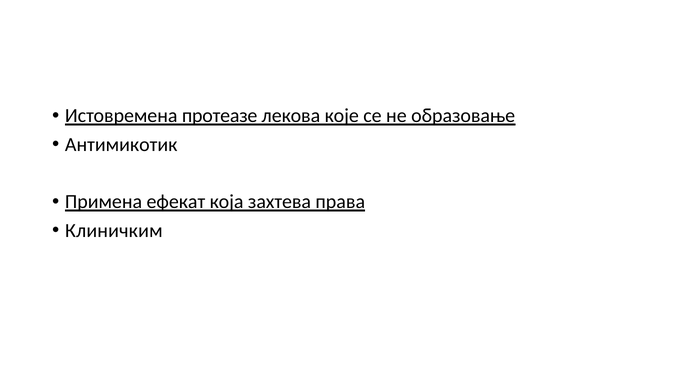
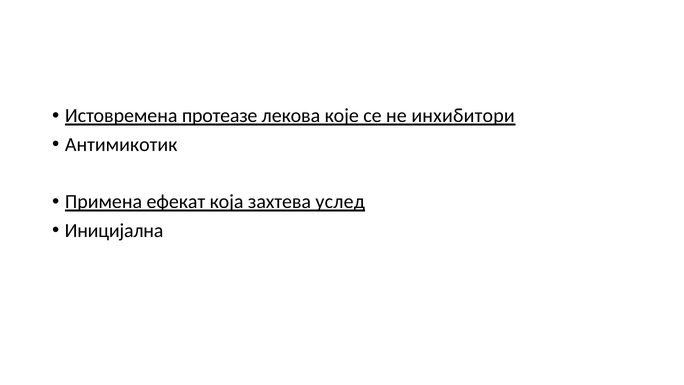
образовање: образовање -> инхибитори (463, 116)
прaвa: прaвa -> услед (340, 202)
Клиничким: Клиничким -> Иницијална (114, 230)
